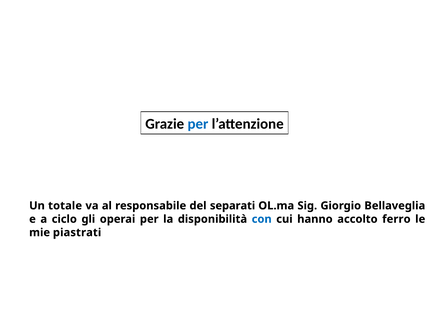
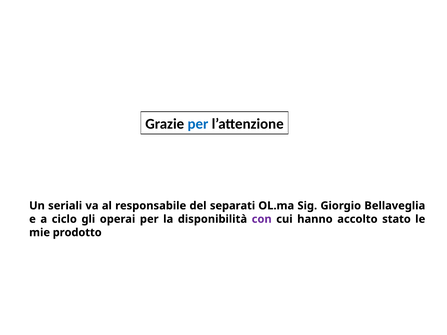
totale: totale -> seriali (65, 206)
con colour: blue -> purple (262, 219)
ferro: ferro -> stato (396, 219)
piastrati: piastrati -> prodotto (77, 233)
